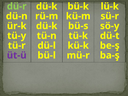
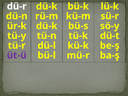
dü-r colour: light green -> white (17, 6)
